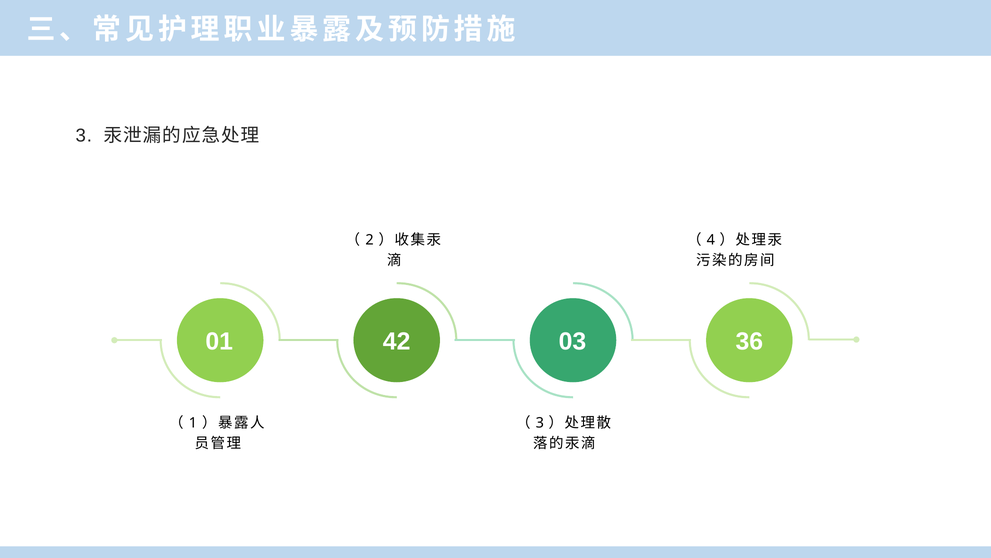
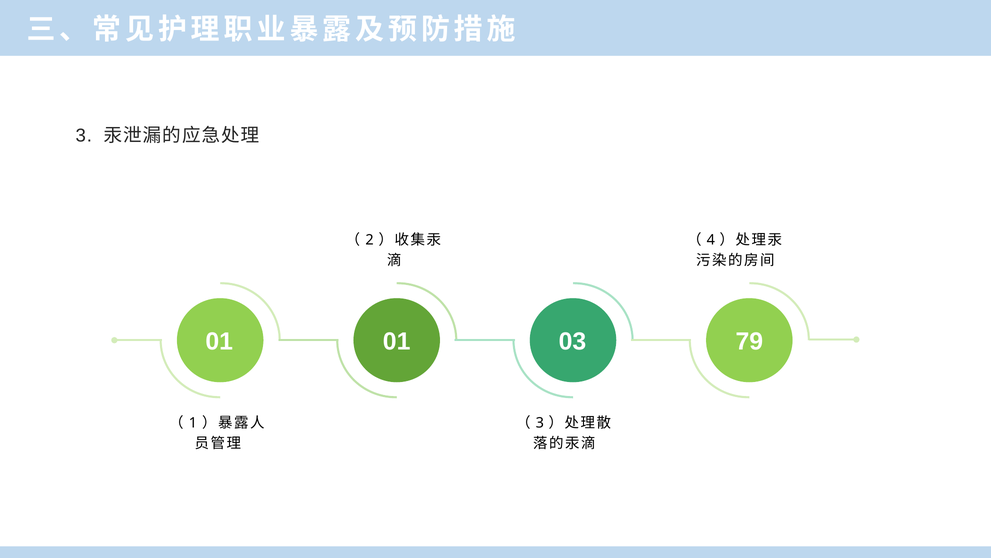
01 42: 42 -> 01 (397, 341)
36: 36 -> 79 (749, 341)
